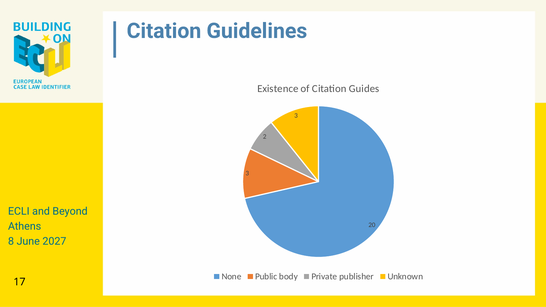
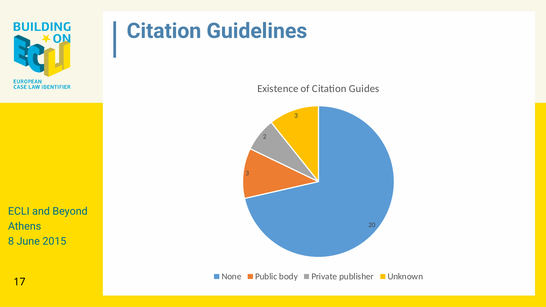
2027: 2027 -> 2015 (54, 241)
